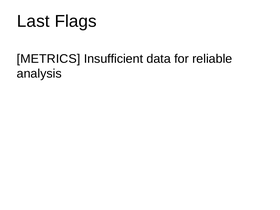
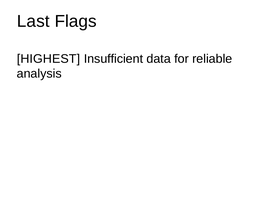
METRICS: METRICS -> HIGHEST (48, 59)
